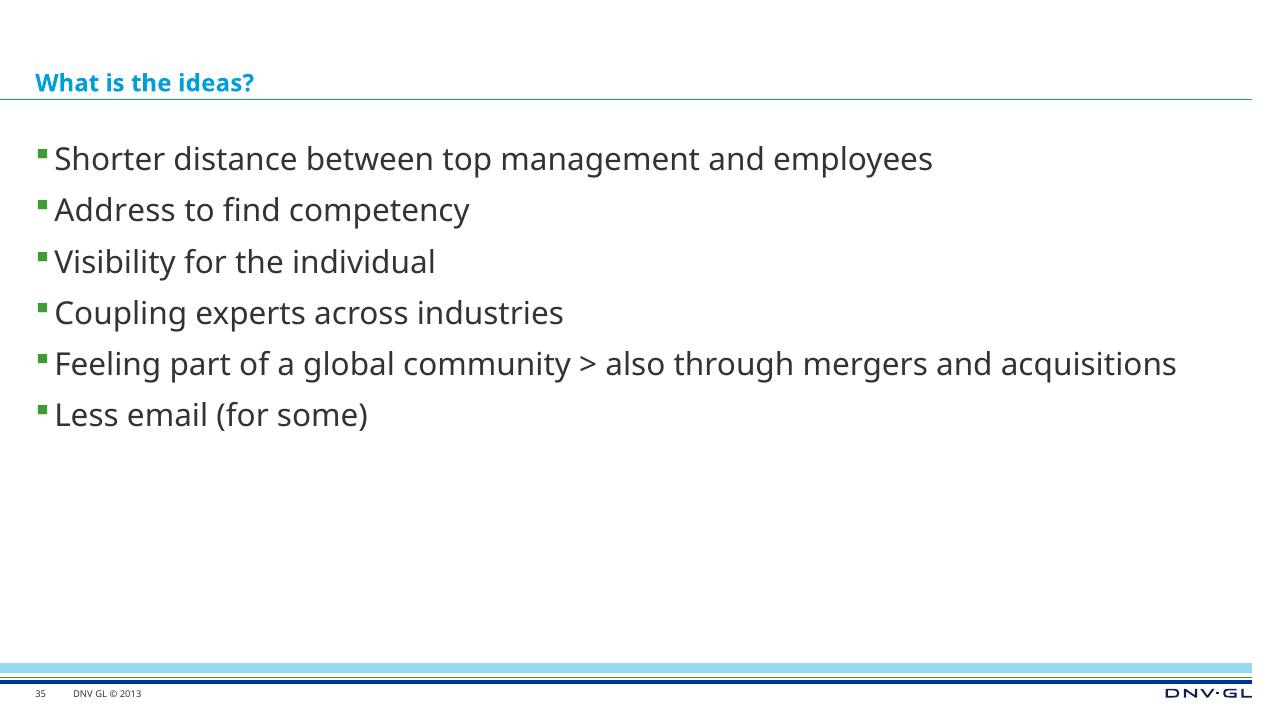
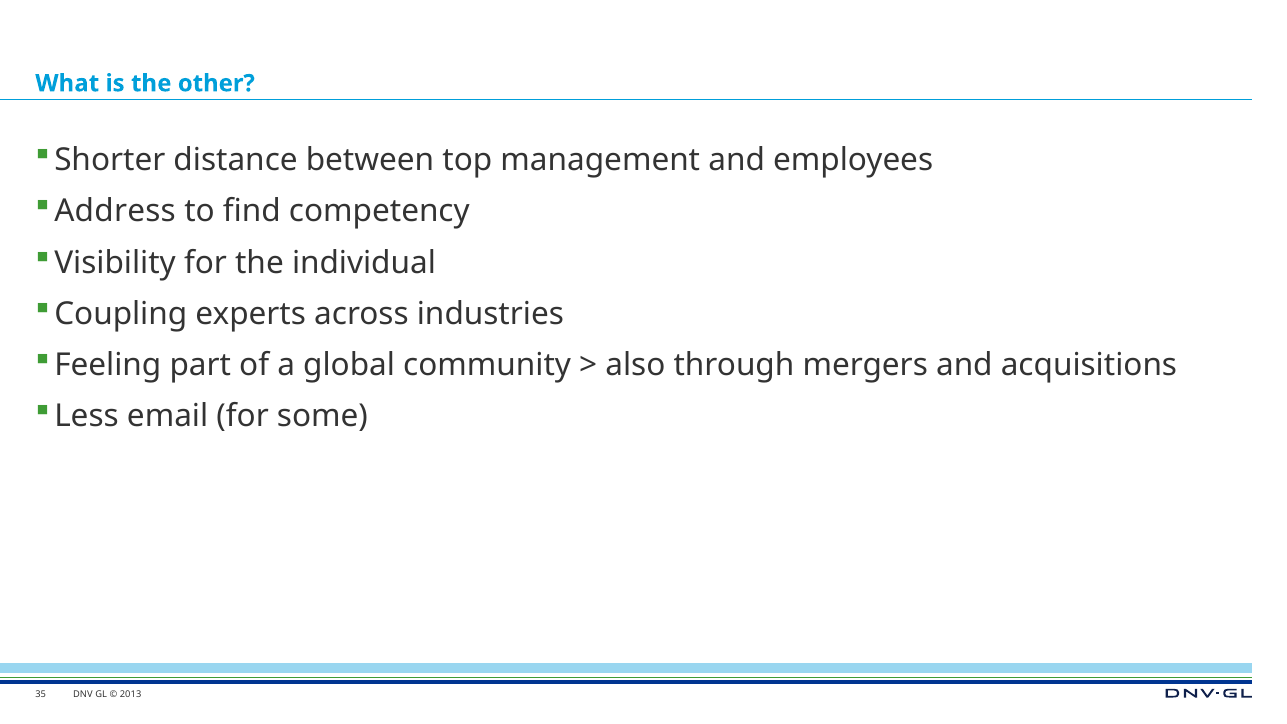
ideas: ideas -> other (216, 83)
